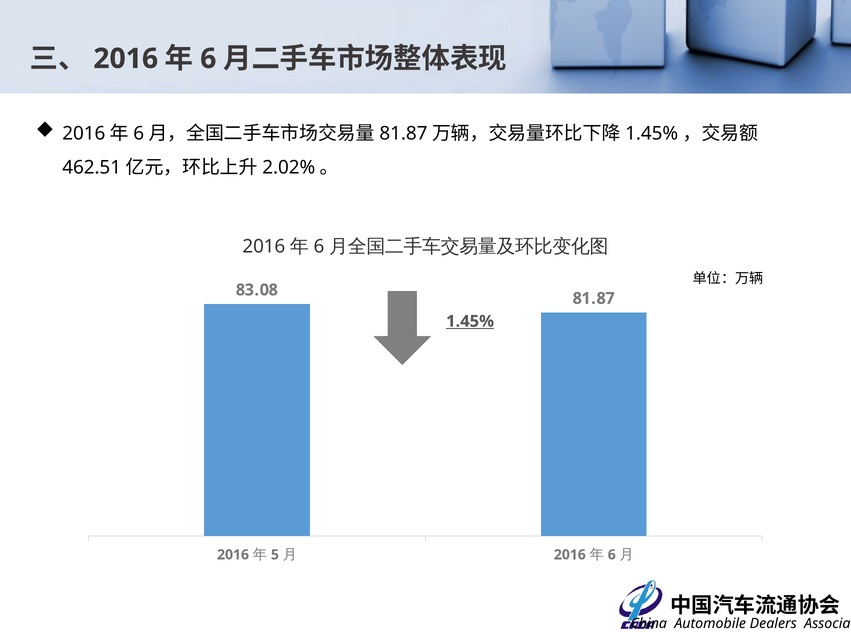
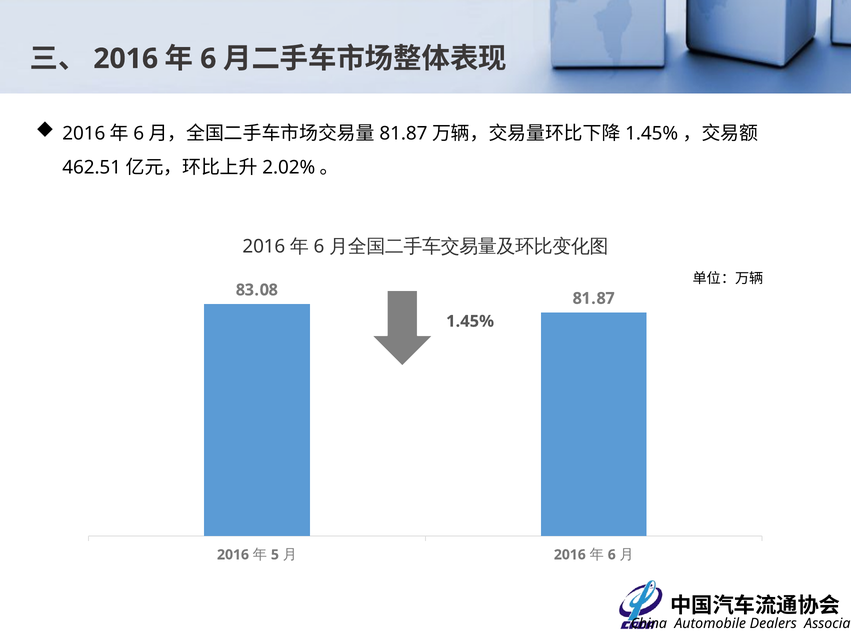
1.45% underline: present -> none (470, 321)
